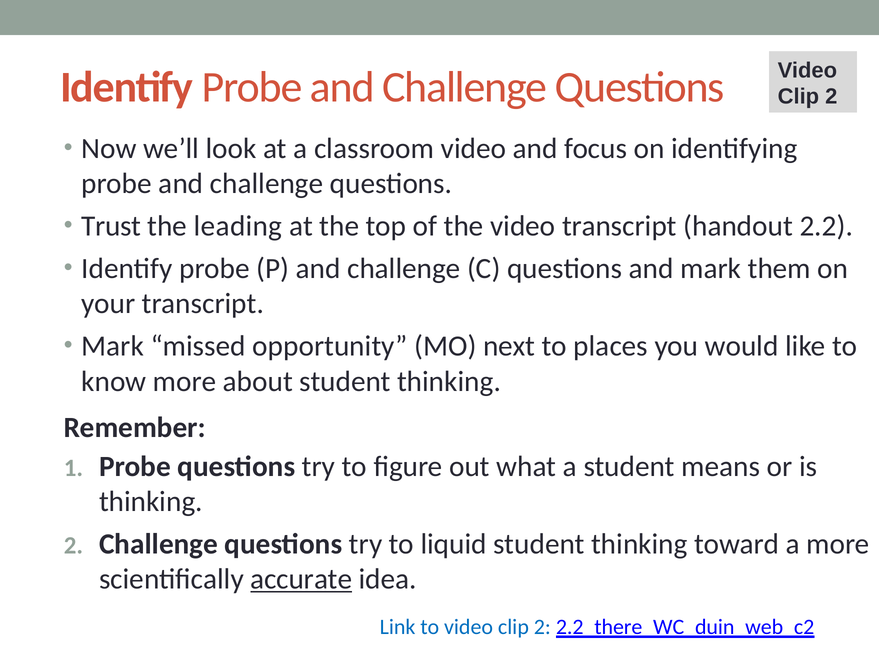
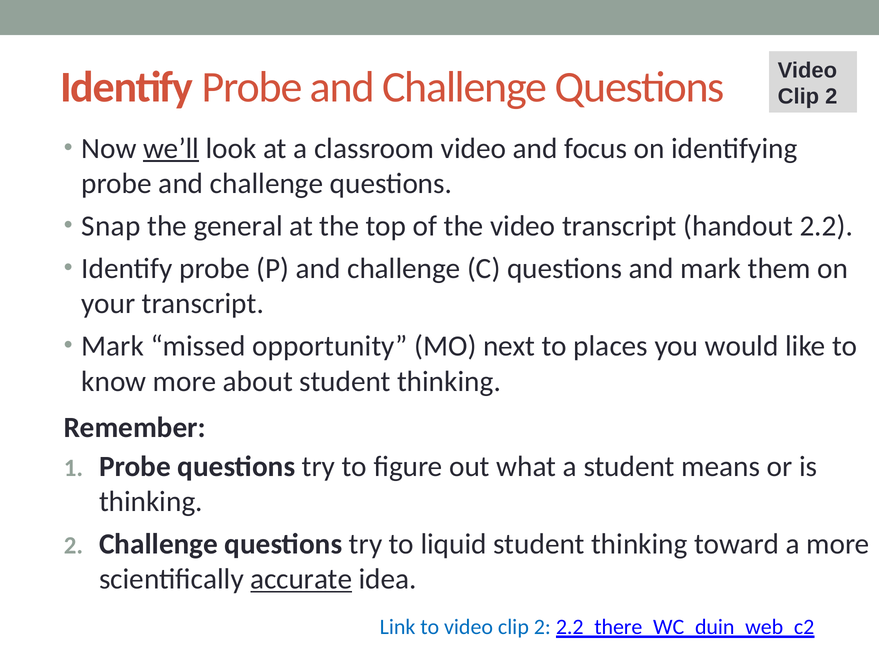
we’ll underline: none -> present (171, 149)
Trust: Trust -> Snap (111, 226)
leading: leading -> general (238, 226)
